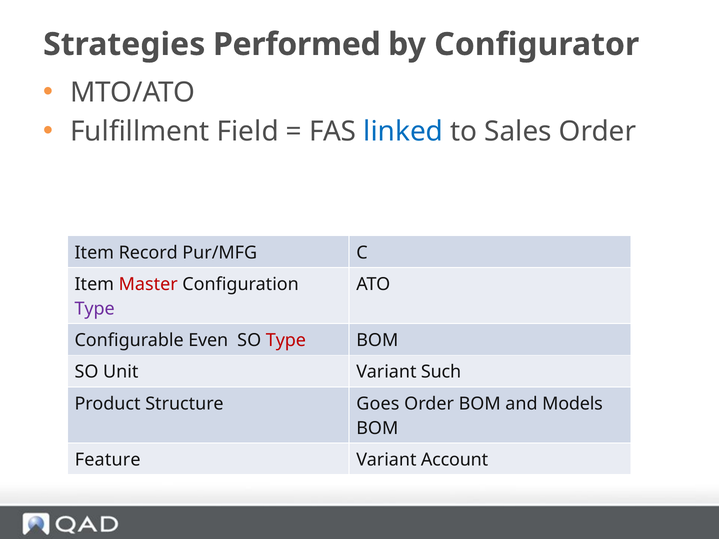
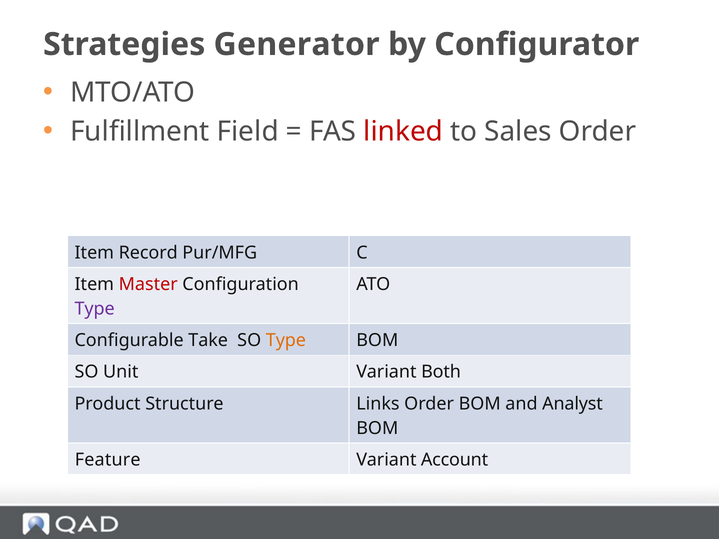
Performed: Performed -> Generator (297, 44)
linked colour: blue -> red (403, 132)
Even: Even -> Take (208, 341)
Type colour: red -> orange (286, 341)
Such: Such -> Both (441, 372)
Goes: Goes -> Links (378, 404)
Models: Models -> Analyst (572, 404)
